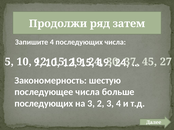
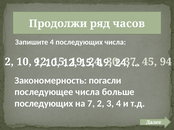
затем: затем -> часов (129, 24)
5: 5 -> 2 (9, 62)
27: 27 -> 94 (166, 62)
шестую: шестую -> погасли (105, 81)
на 3: 3 -> 7 (91, 104)
